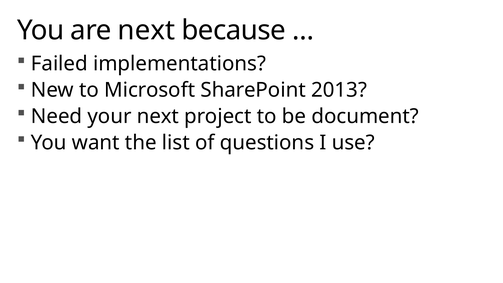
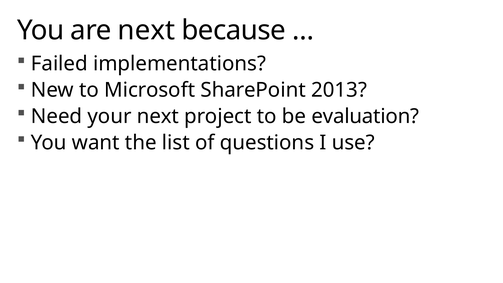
document: document -> evaluation (365, 116)
